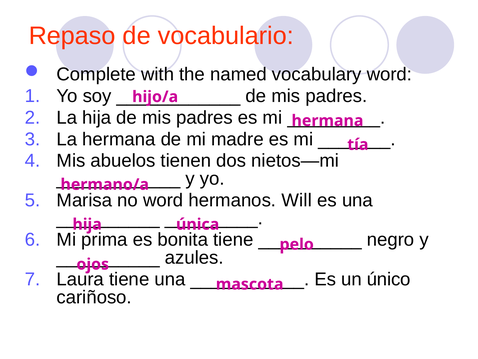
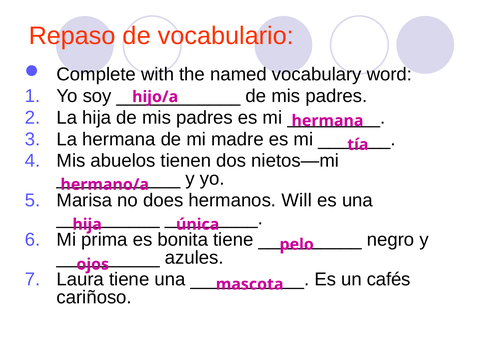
no word: word -> does (163, 200)
único: único -> cafés (389, 279)
